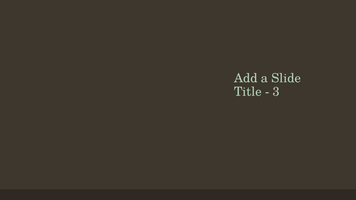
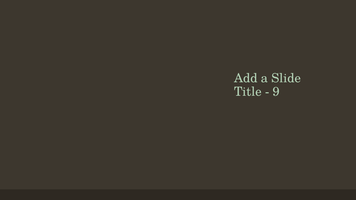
3: 3 -> 9 (276, 92)
